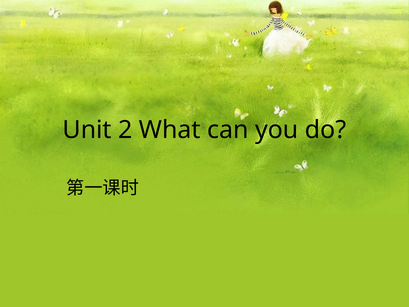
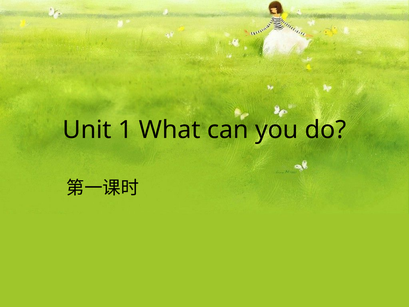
2: 2 -> 1 (125, 130)
